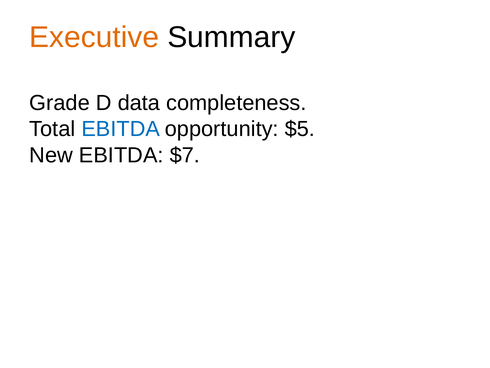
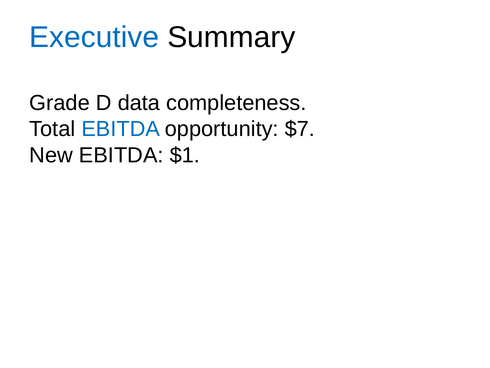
Executive colour: orange -> blue (94, 37)
$5: $5 -> $7 (300, 129)
$7: $7 -> $1 (185, 155)
